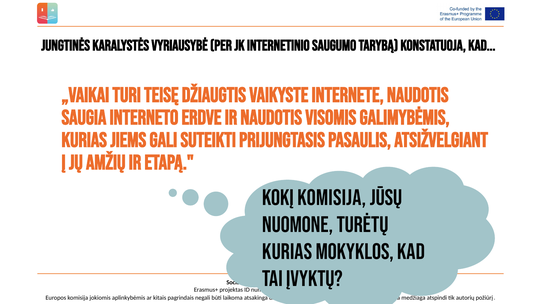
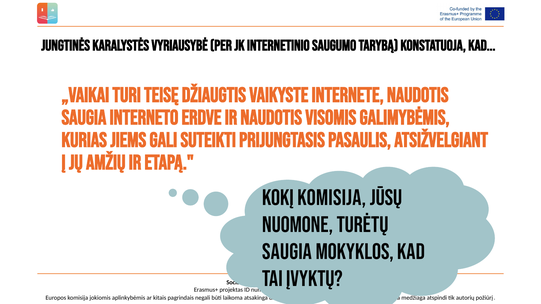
kurias: kurias -> saugia (287, 252)
